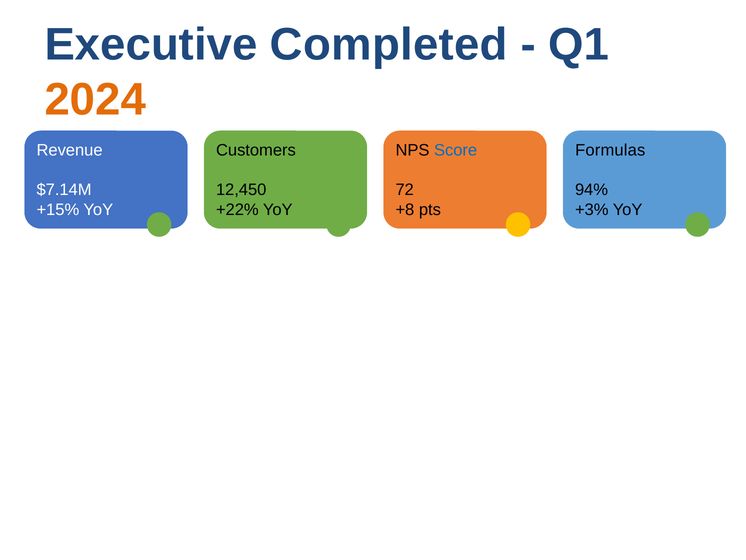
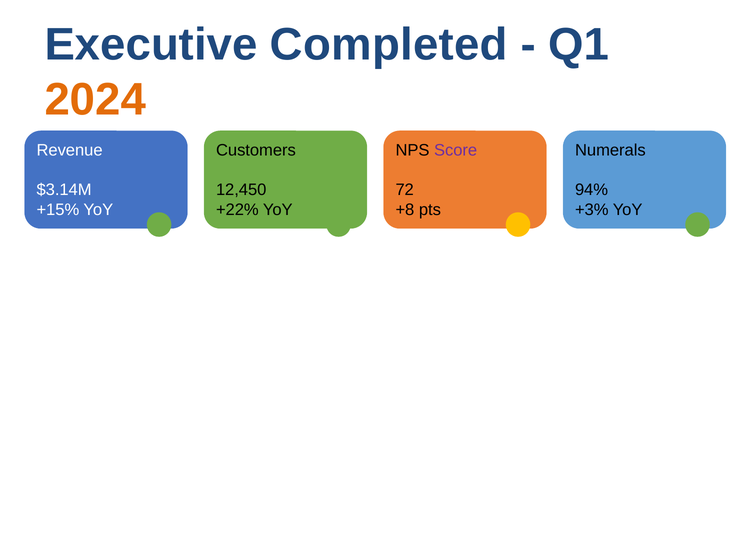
Score colour: blue -> purple (456, 150)
Formulas: Formulas -> Numerals (610, 150)
$7.14M: $7.14M -> $3.14M (64, 190)
